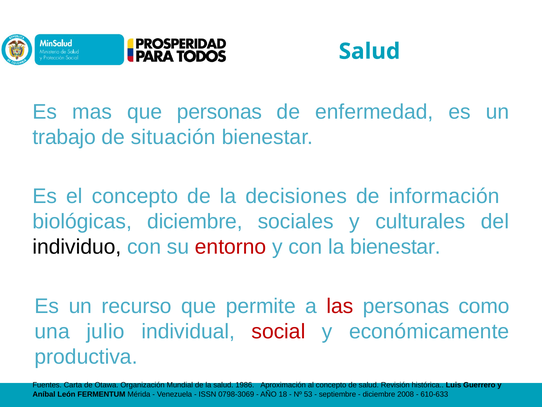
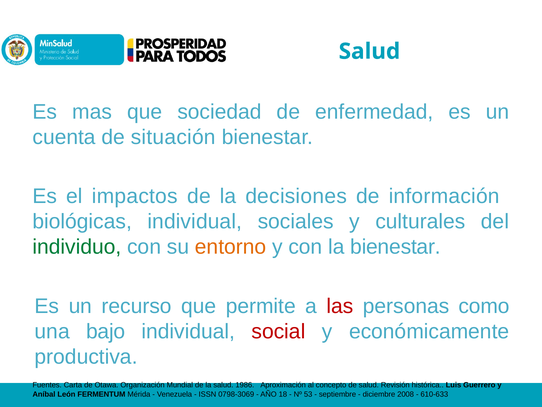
que personas: personas -> sociedad (219, 112)
trabajo: trabajo -> cuenta (64, 137)
el concepto: concepto -> impactos (135, 196)
biológicas diciembre: diciembre -> individual (195, 221)
individuo colour: black -> green (77, 247)
entorno colour: red -> orange (231, 247)
julio: julio -> bajo (106, 331)
